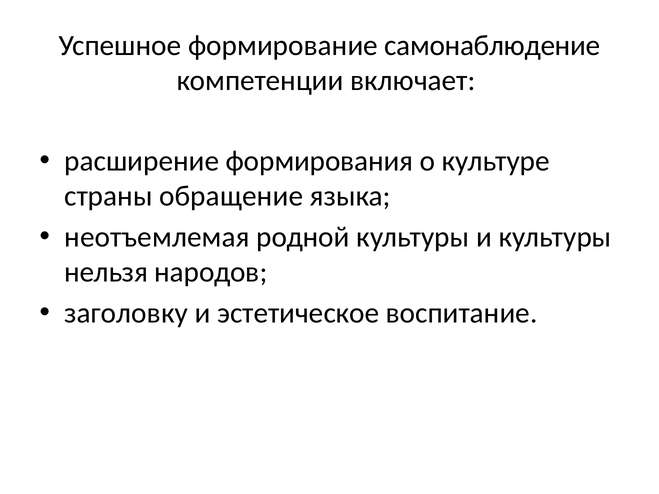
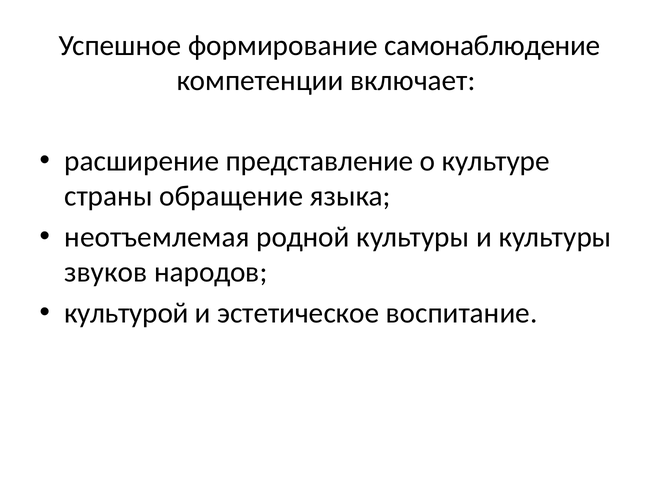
формирования: формирования -> представление (320, 161)
нельзя: нельзя -> звуков (106, 272)
заголовку: заголовку -> культурой (126, 313)
